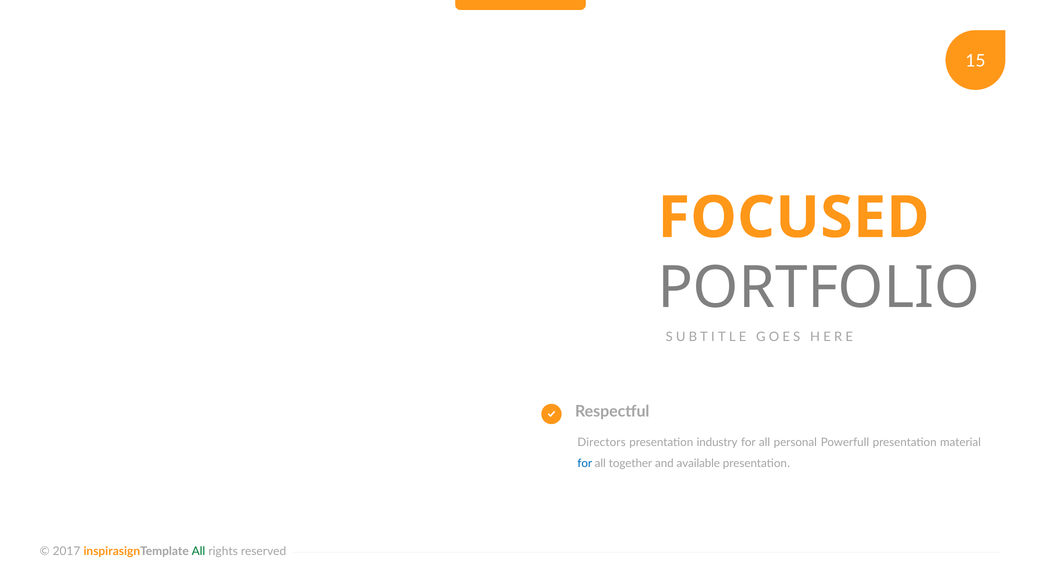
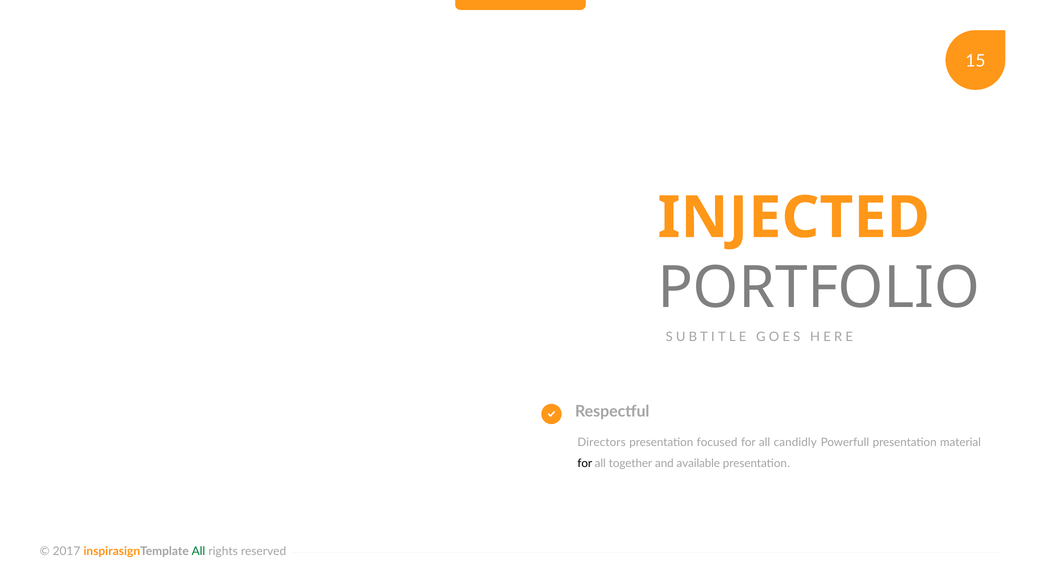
FOCUSED: FOCUSED -> INJECTED (794, 218)
industry: industry -> focused (717, 443)
personal: personal -> candidly (795, 443)
for colour: blue -> black (585, 464)
